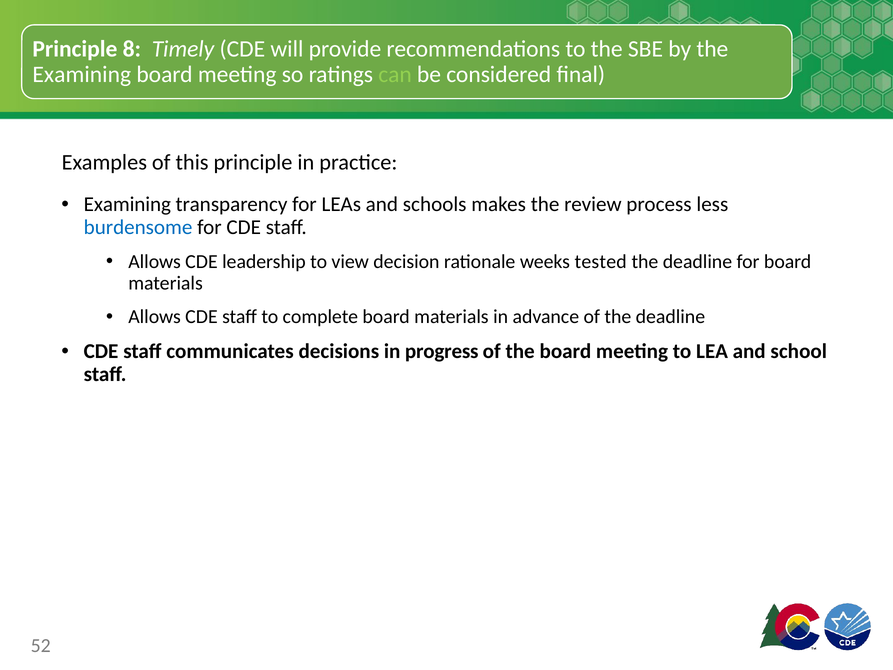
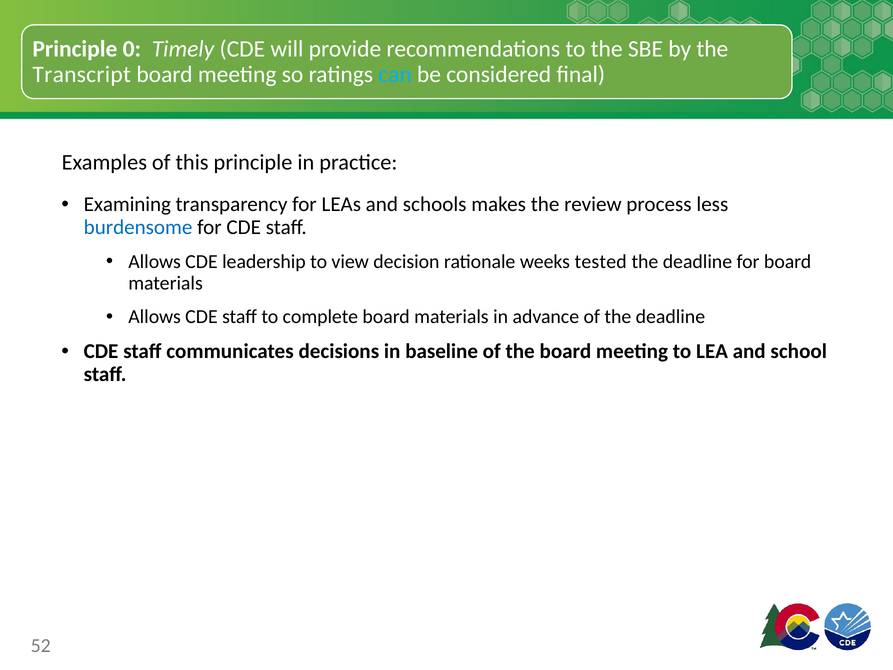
8: 8 -> 0 (132, 49)
Examining: Examining -> Transcript (82, 74)
can colour: light green -> light blue (395, 74)
progress: progress -> baseline (442, 351)
